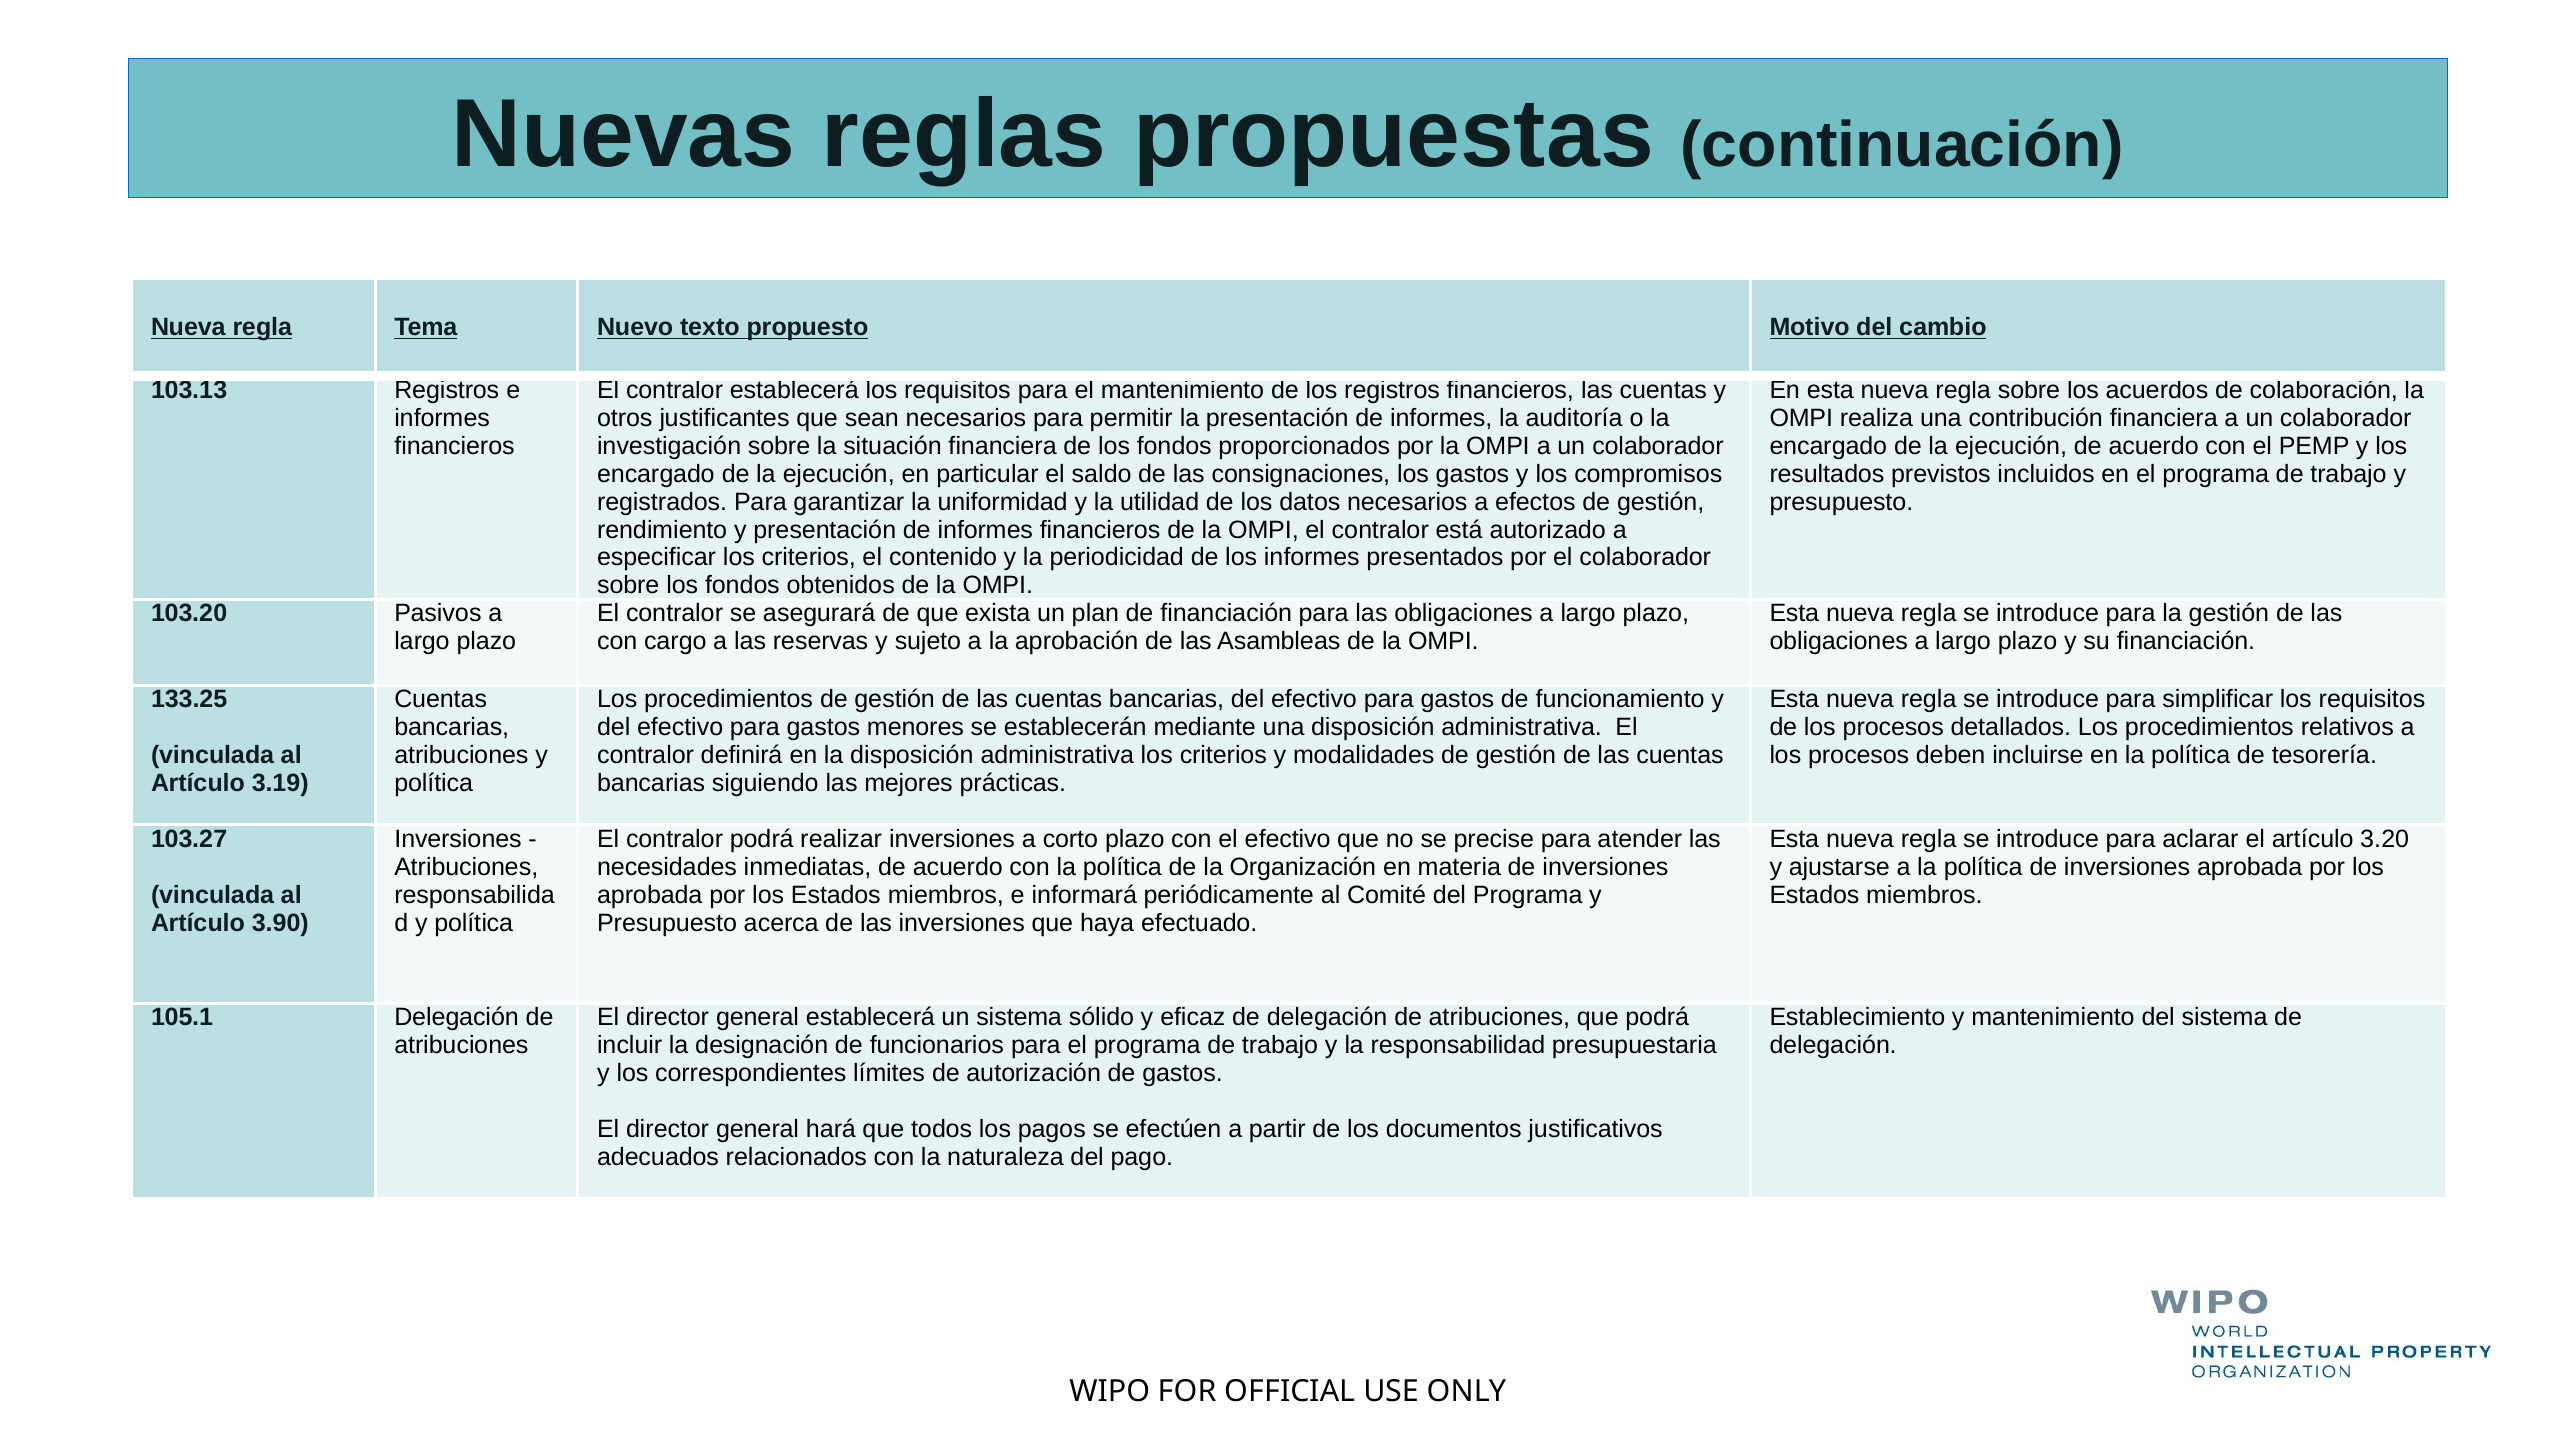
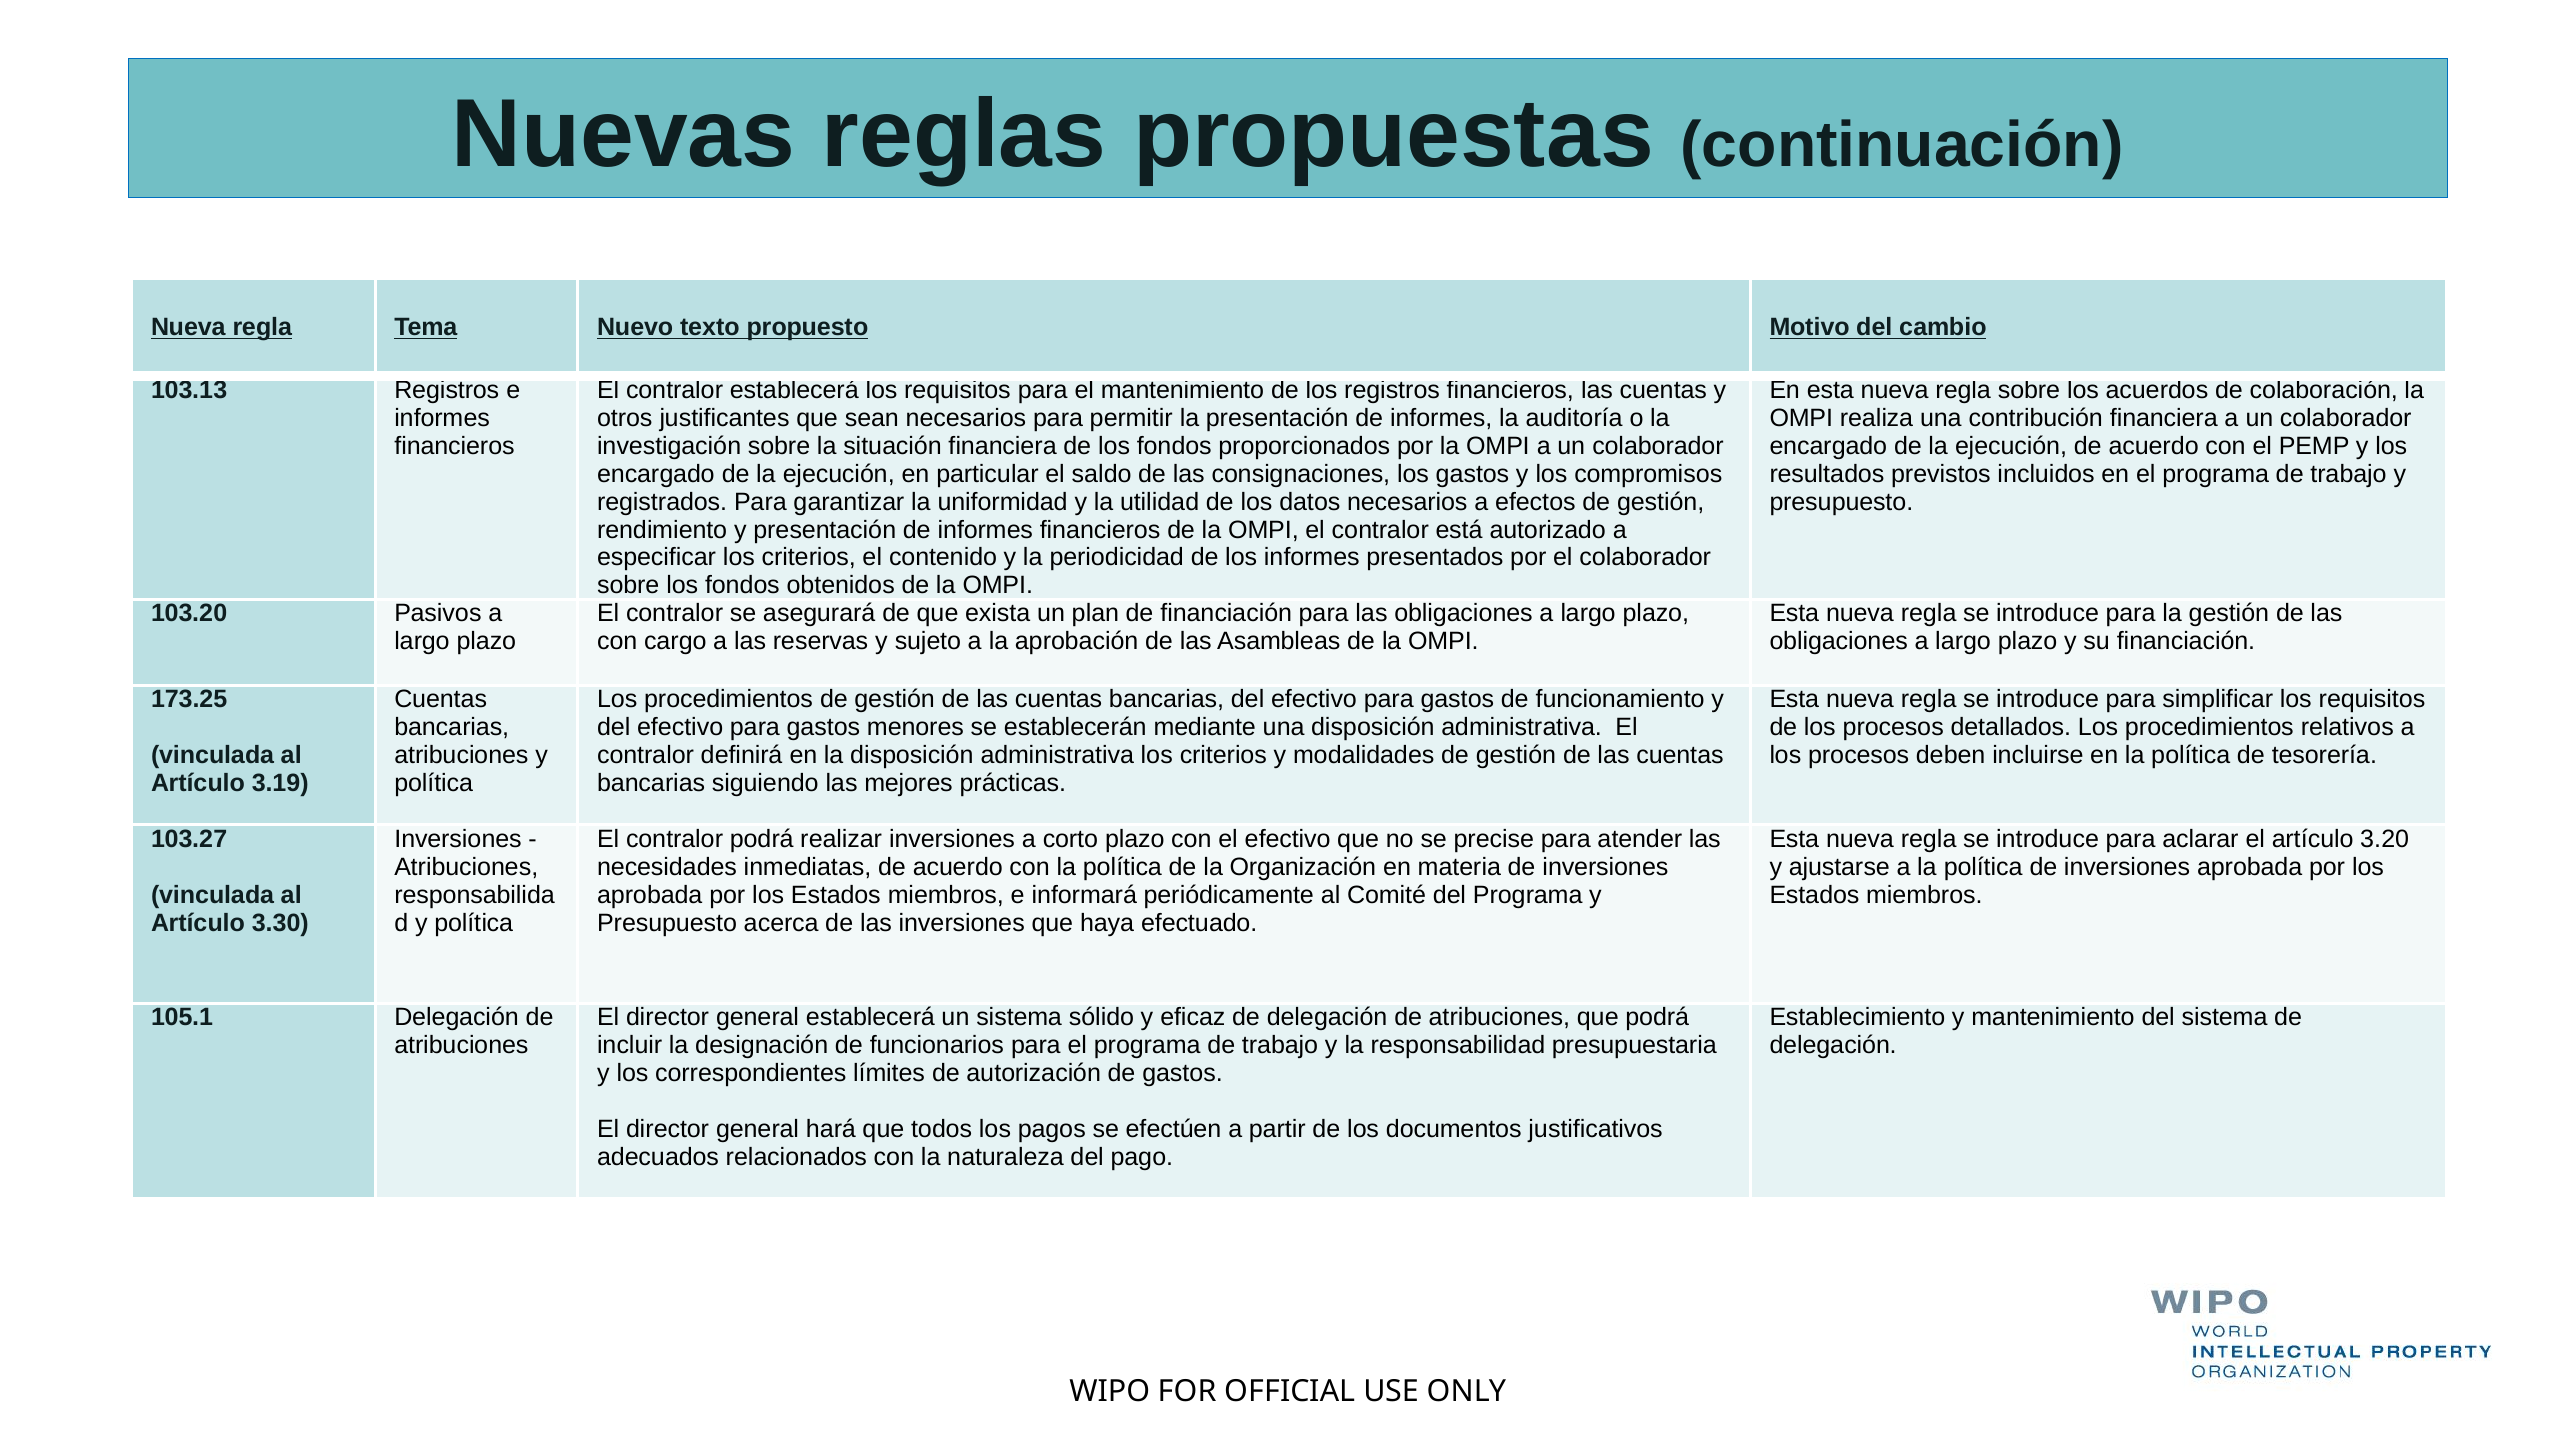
133.25: 133.25 -> 173.25 (189, 700)
3.90: 3.90 -> 3.30 (280, 923)
